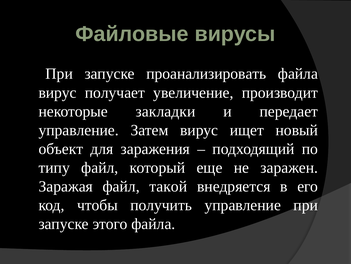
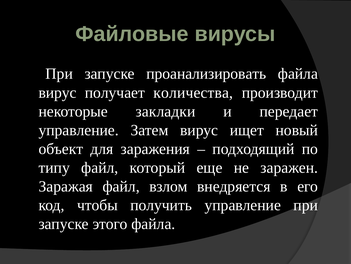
увеличение: увеличение -> количества (193, 92)
такой: такой -> взлом (168, 186)
